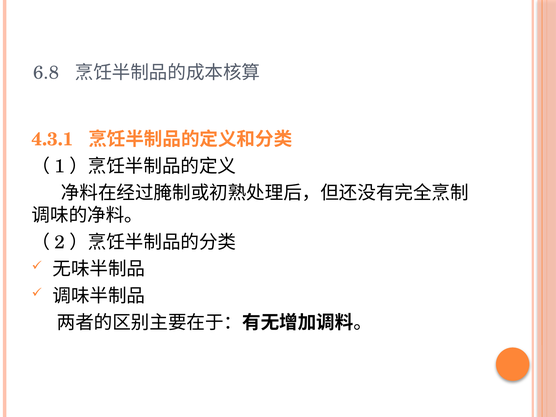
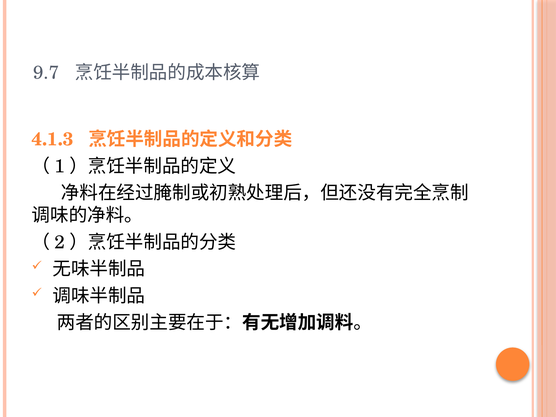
6.8: 6.8 -> 9.7 (46, 73)
4.3.1: 4.3.1 -> 4.1.3 (52, 139)
